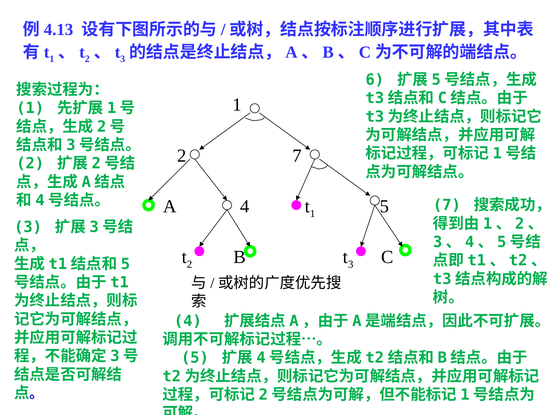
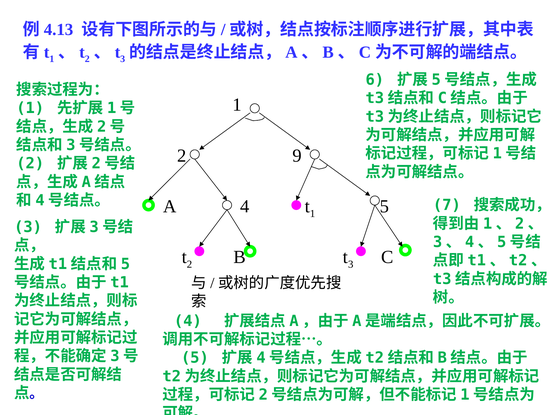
2 7: 7 -> 9 (297, 156)
